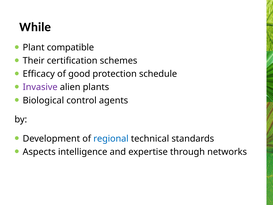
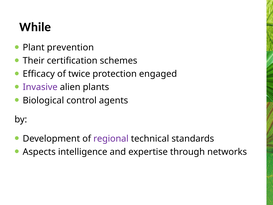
compatible: compatible -> prevention (70, 47)
good: good -> twice (79, 74)
schedule: schedule -> engaged (158, 74)
regional colour: blue -> purple (111, 139)
